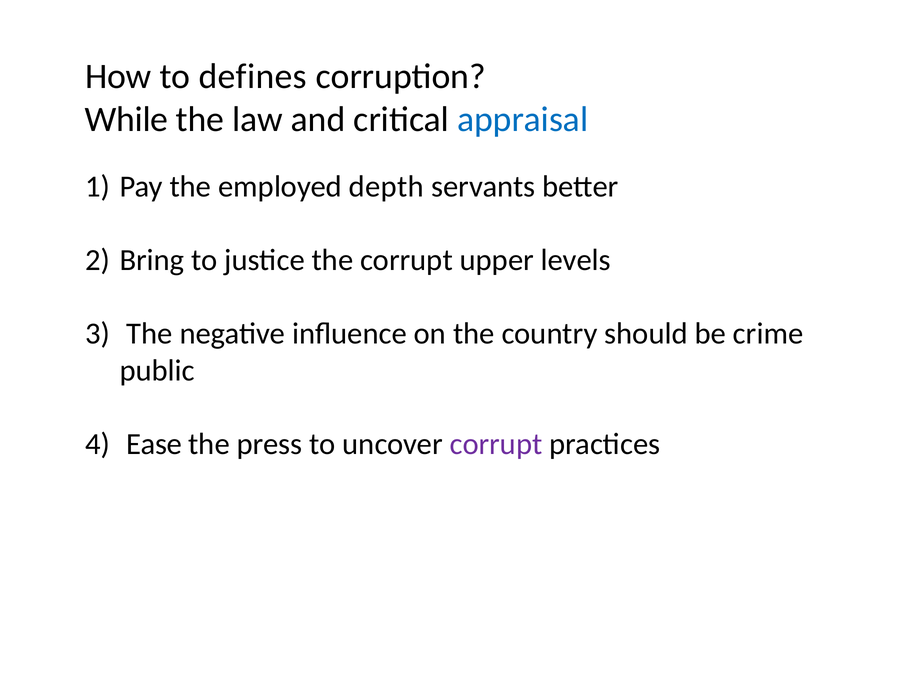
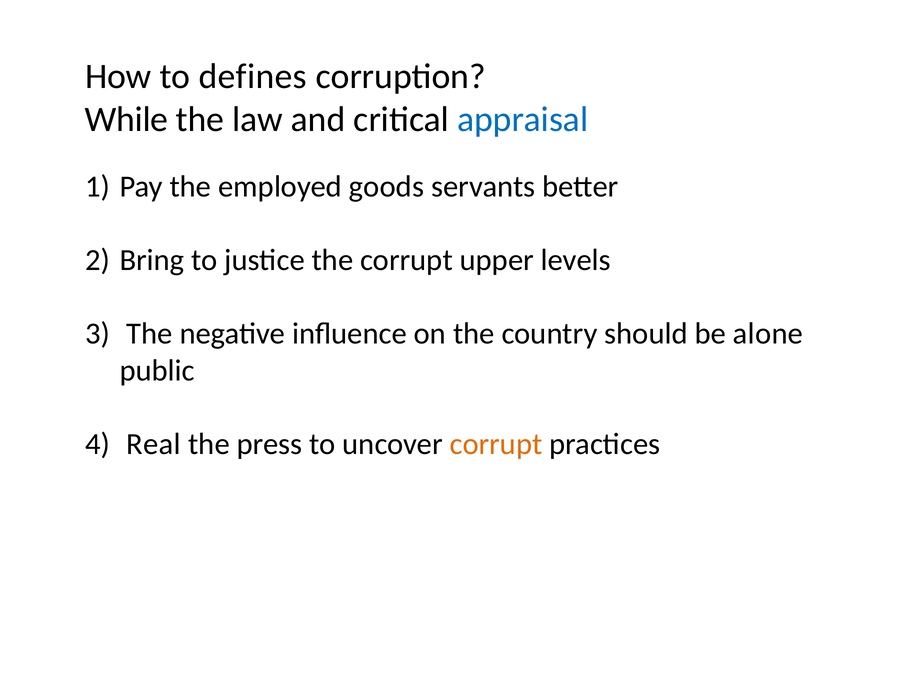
depth: depth -> goods (386, 187)
crime: crime -> alone (768, 334)
Ease: Ease -> Real (154, 444)
corrupt colour: purple -> orange (496, 444)
